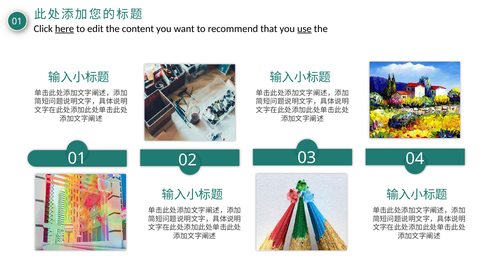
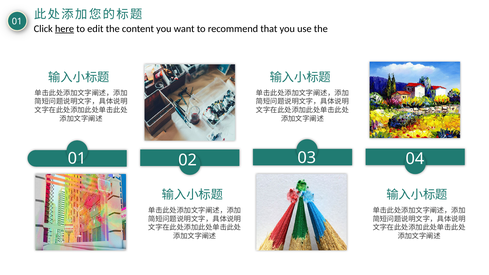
use underline: present -> none (304, 29)
